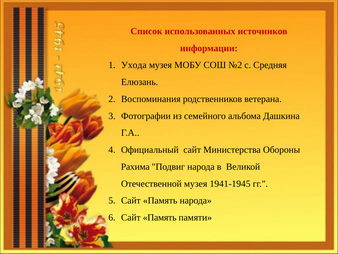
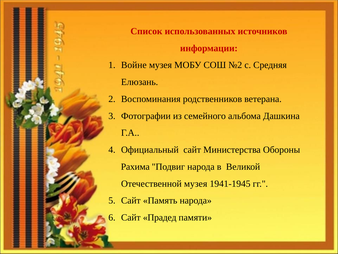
Ухода: Ухода -> Войне (134, 65)
Память: Память -> Прадед (160, 217)
